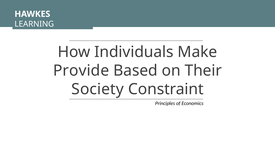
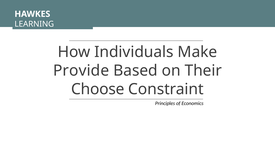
Society: Society -> Choose (98, 89)
